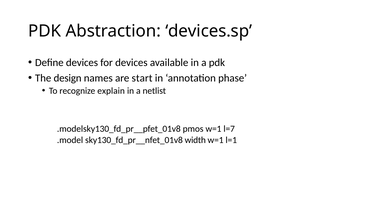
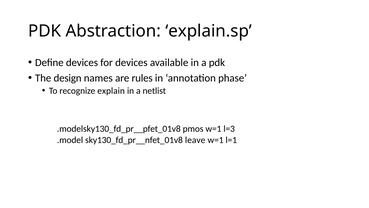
devices.sp: devices.sp -> explain.sp (209, 31)
start: start -> rules (142, 78)
l=7: l=7 -> l=3 (229, 129)
width: width -> leave (195, 140)
